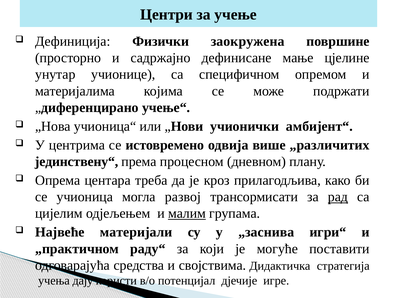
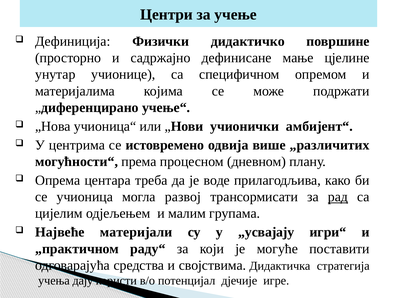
заокружена: заокружена -> дидактичко (248, 41)
јединствену“: јединствену“ -> могућности“ (77, 161)
кроз: кроз -> воде (217, 180)
малим underline: present -> none (187, 213)
„заснива: „заснива -> „усвајају (266, 232)
